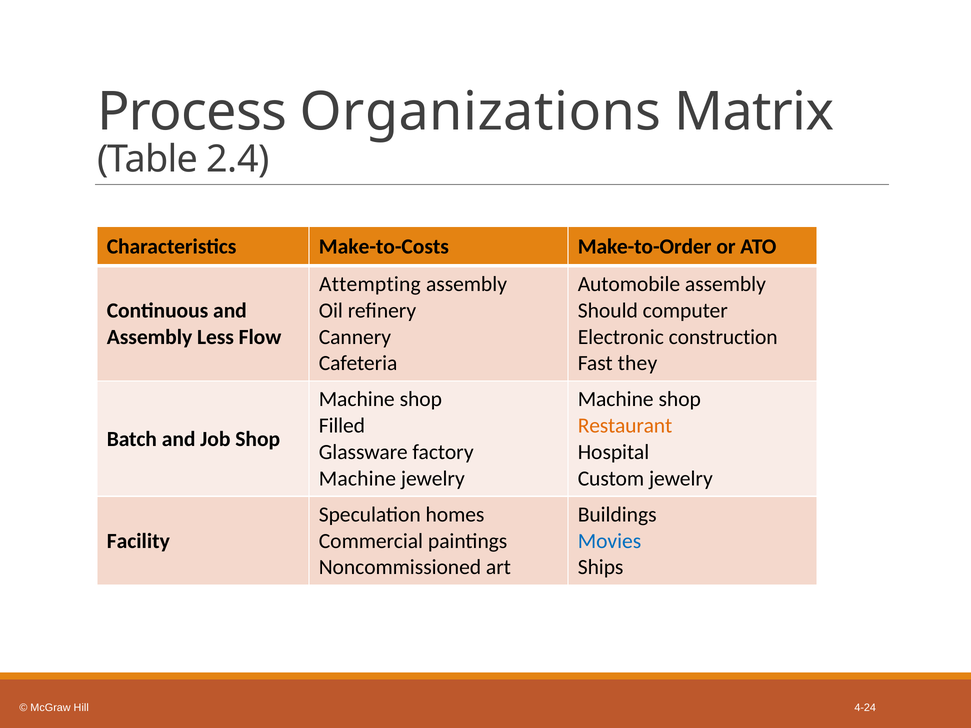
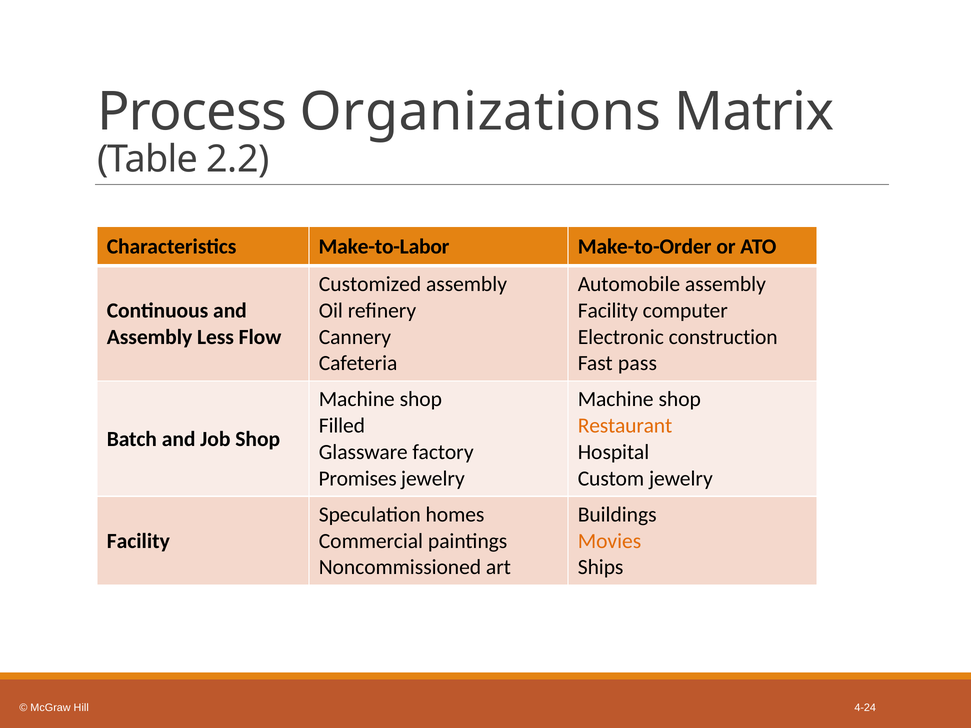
2.4: 2.4 -> 2.2 (238, 159)
Make-to-Costs: Make-to-Costs -> Make-to-Labor (384, 247)
Attempting: Attempting -> Customized (370, 284)
Should: Should -> Facility (608, 311)
they: they -> pass (637, 363)
Machine: Machine -> Promises (358, 479)
Movies colour: blue -> orange (609, 541)
